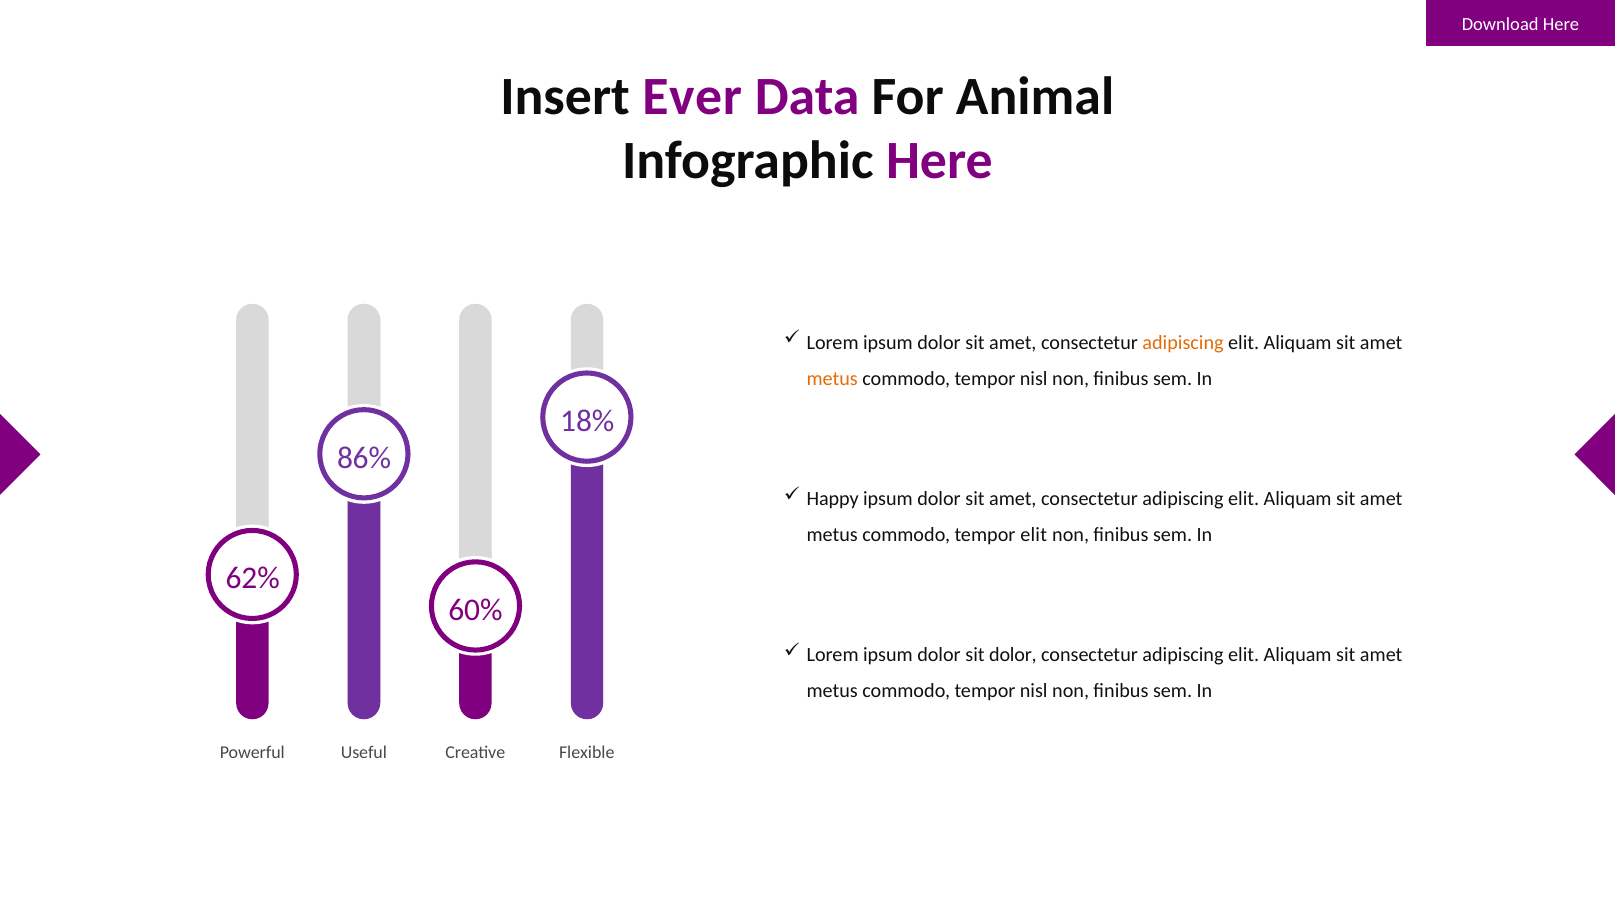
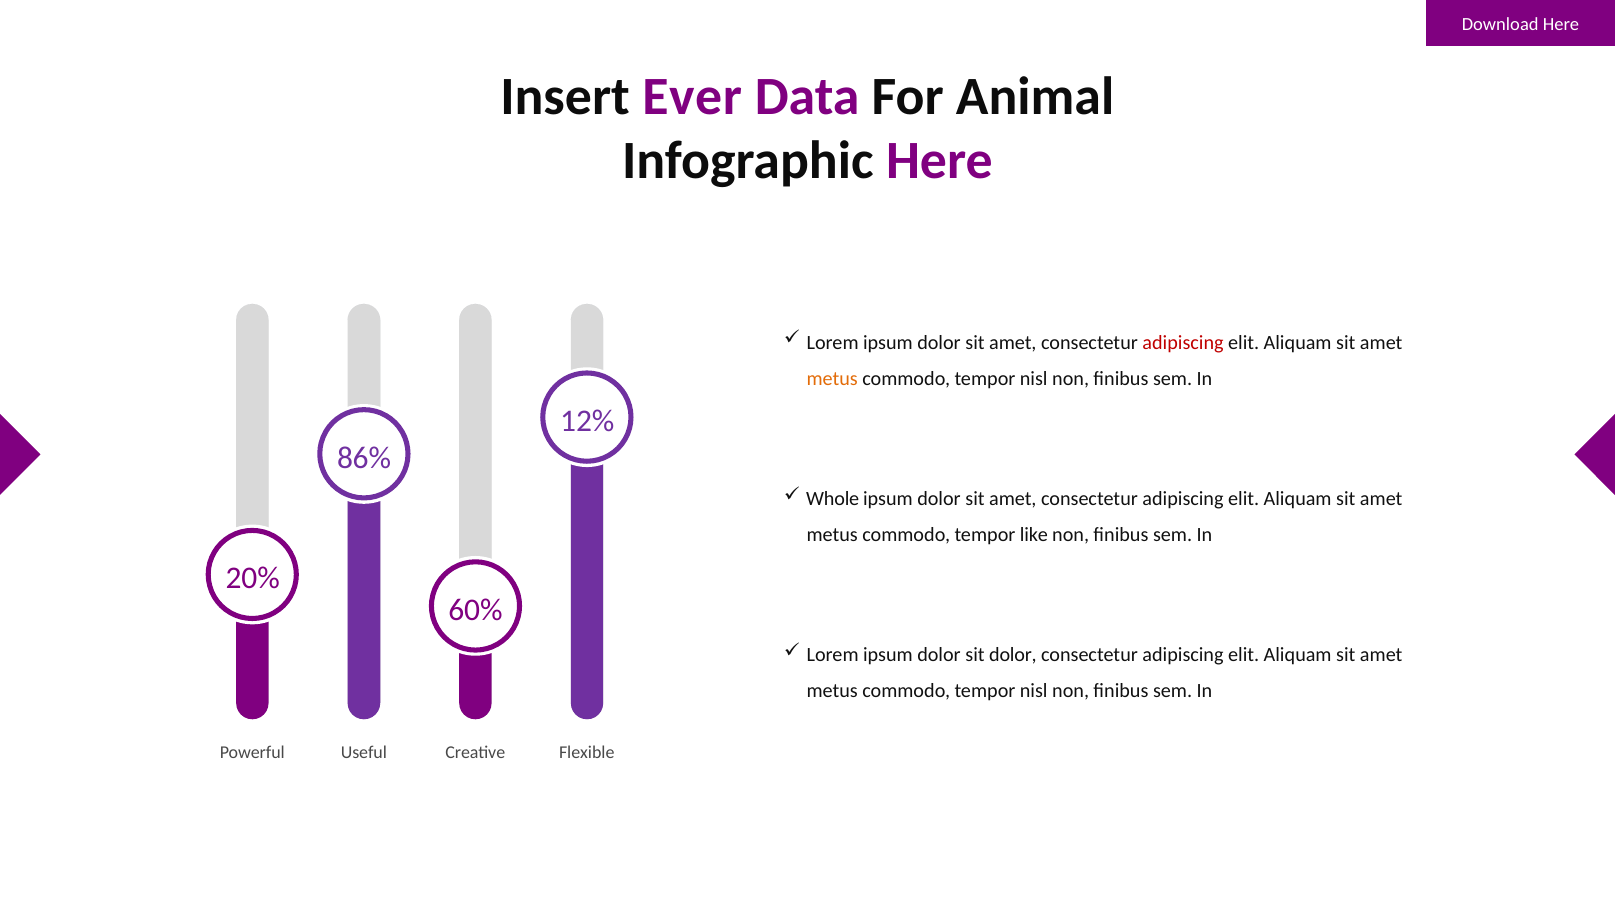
adipiscing colour: orange -> red (1183, 342)
18%: 18% -> 12% (587, 421)
Happy: Happy -> Whole (833, 498)
tempor elit: elit -> like (1034, 535)
62%: 62% -> 20% (253, 578)
